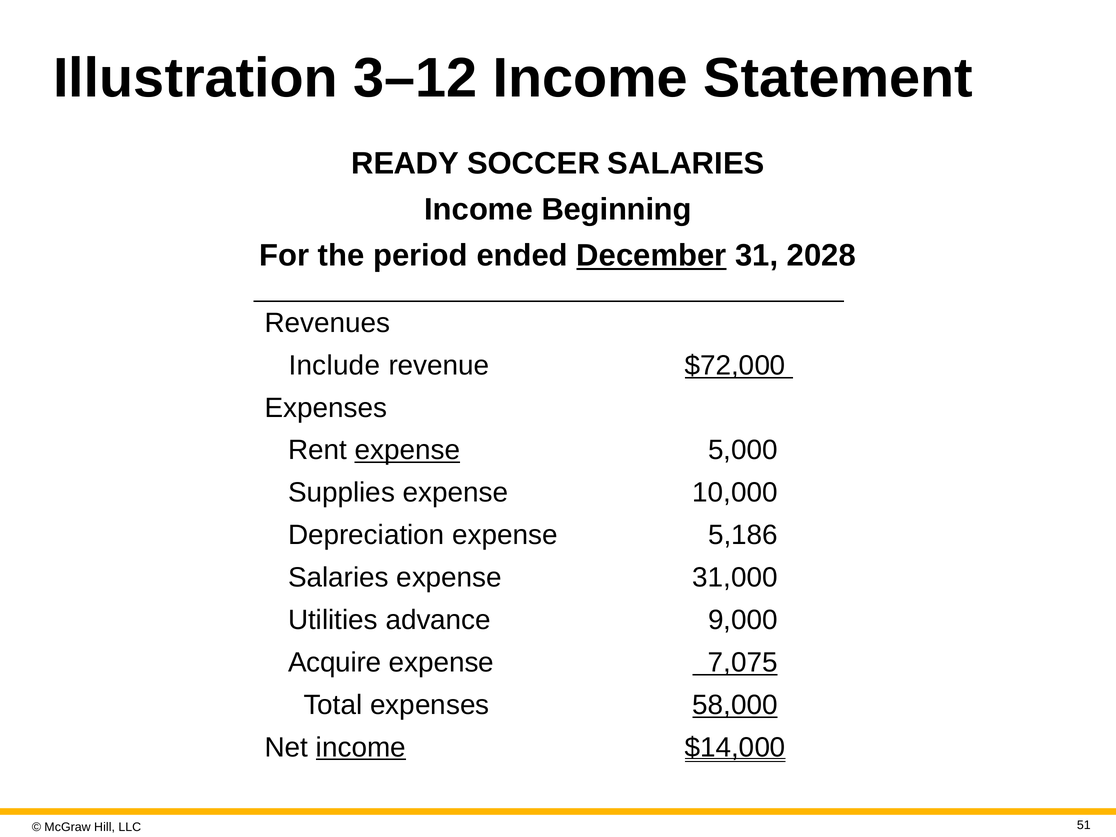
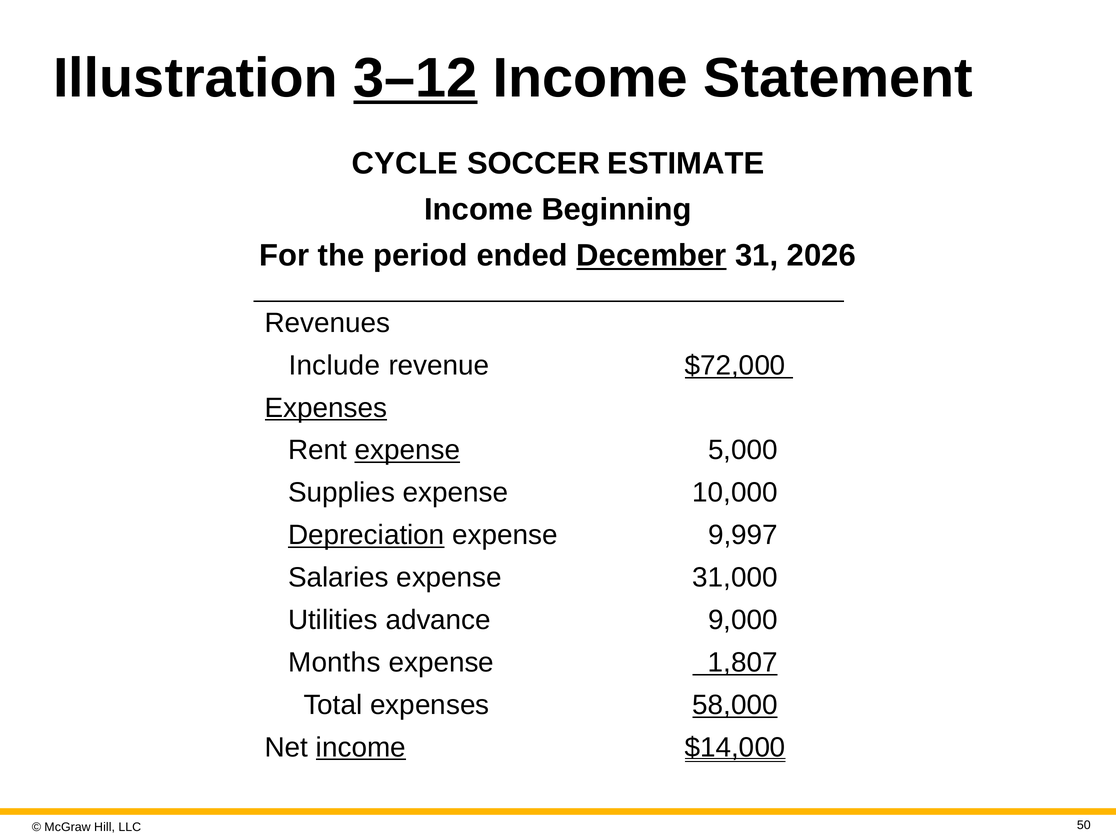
3–12 underline: none -> present (415, 78)
READY: READY -> CYCLE (405, 164)
SOCCER SALARIES: SALARIES -> ESTIMATE (686, 164)
2028: 2028 -> 2026 (821, 255)
Expenses underline: none -> present (326, 408)
Depreciation underline: none -> present (366, 535)
5,186: 5,186 -> 9,997 (743, 535)
Acquire: Acquire -> Months (334, 662)
7,075: 7,075 -> 1,807 (743, 662)
51: 51 -> 50 (1084, 825)
